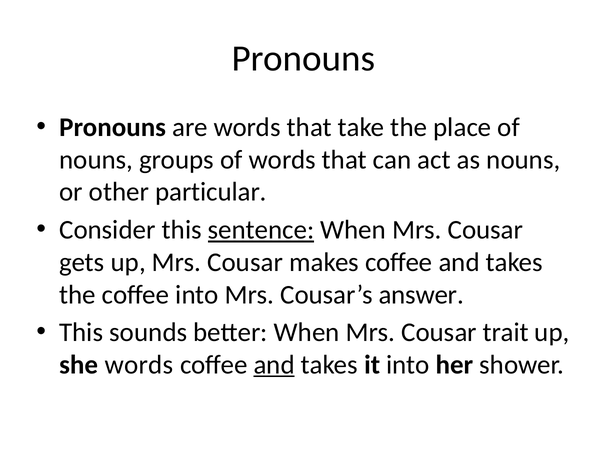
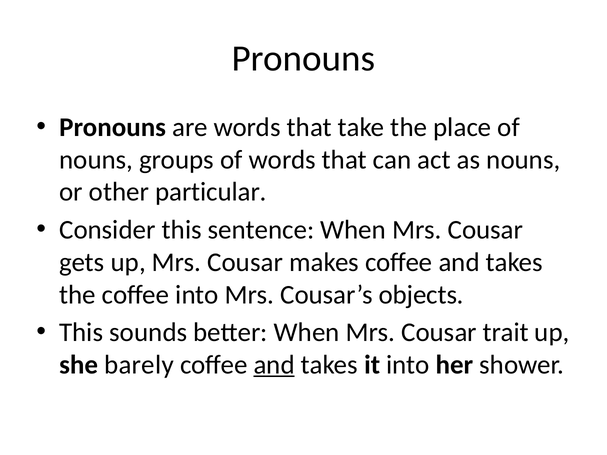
sentence underline: present -> none (261, 230)
answer: answer -> objects (421, 295)
she words: words -> barely (139, 365)
